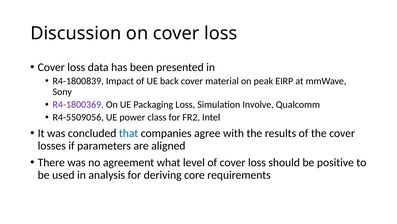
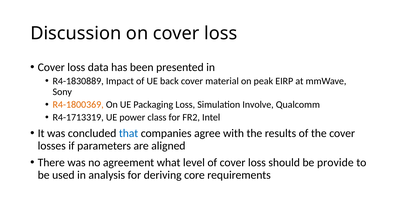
R4-1800839: R4-1800839 -> R4-1830889 (78, 81)
R4-1800369 colour: purple -> orange (78, 104)
R4-5509056: R4-5509056 -> R4-1713319 (78, 117)
positive: positive -> provide (335, 162)
